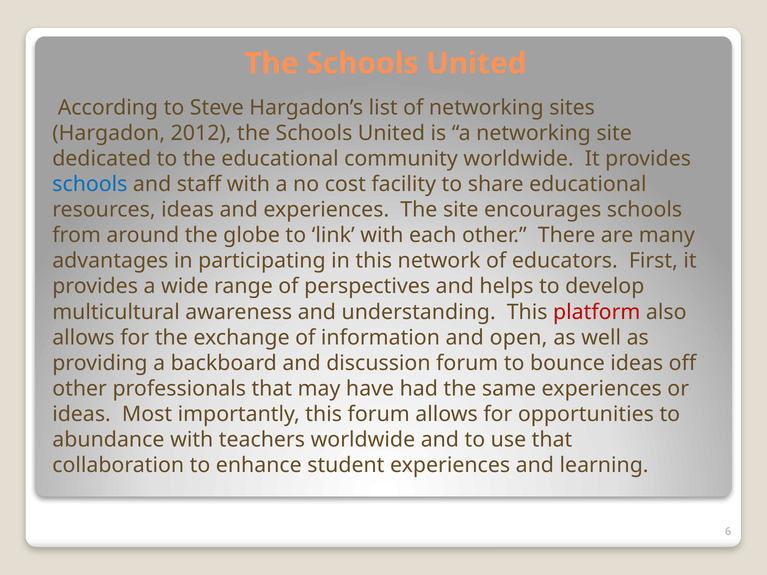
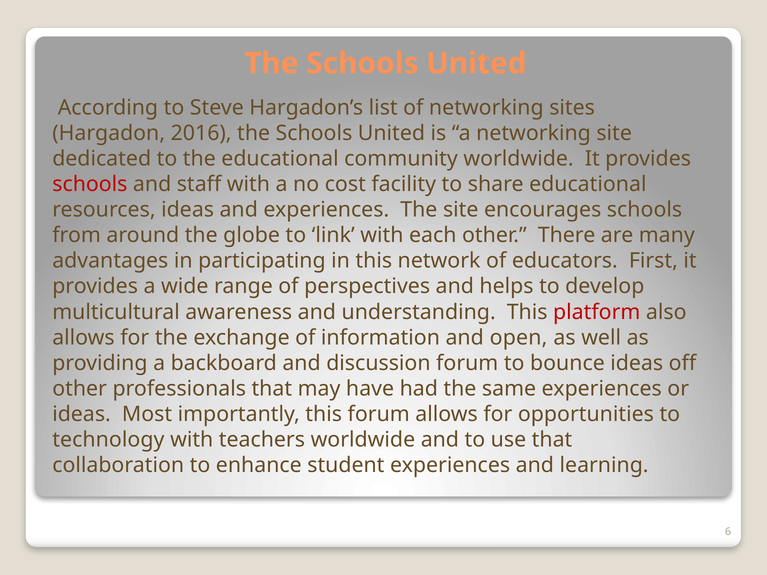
2012: 2012 -> 2016 (201, 133)
schools colour: blue -> red (90, 184)
abundance: abundance -> technology (108, 440)
